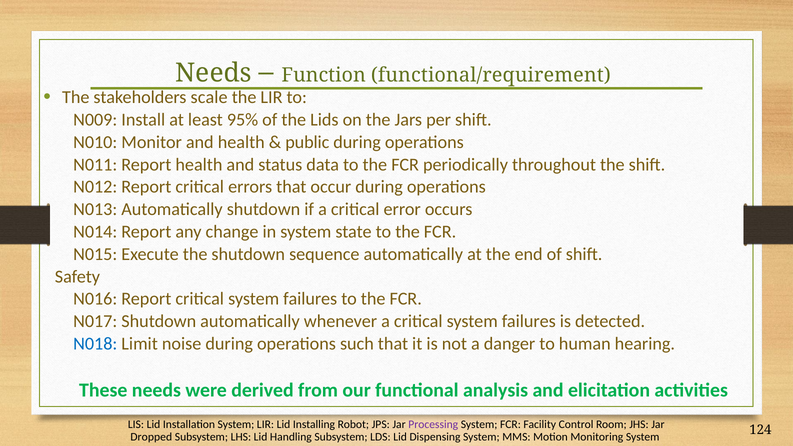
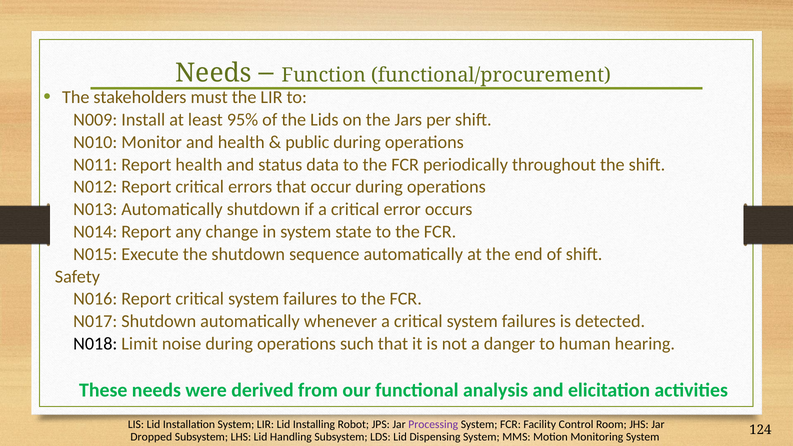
functional/requirement: functional/requirement -> functional/procurement (491, 75)
scale: scale -> must (209, 97)
N018 colour: blue -> black (95, 344)
